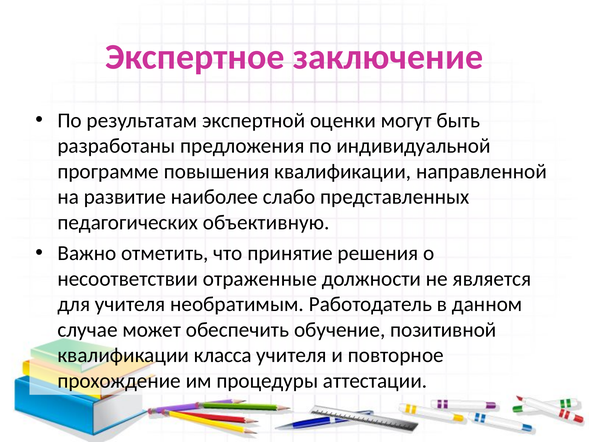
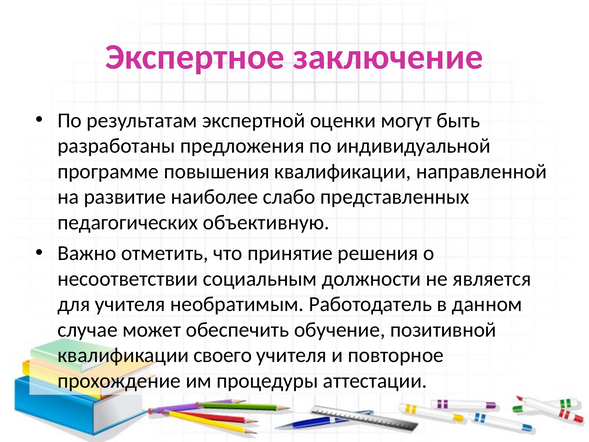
отраженные: отраженные -> социальным (260, 279)
класса: класса -> своего (223, 355)
